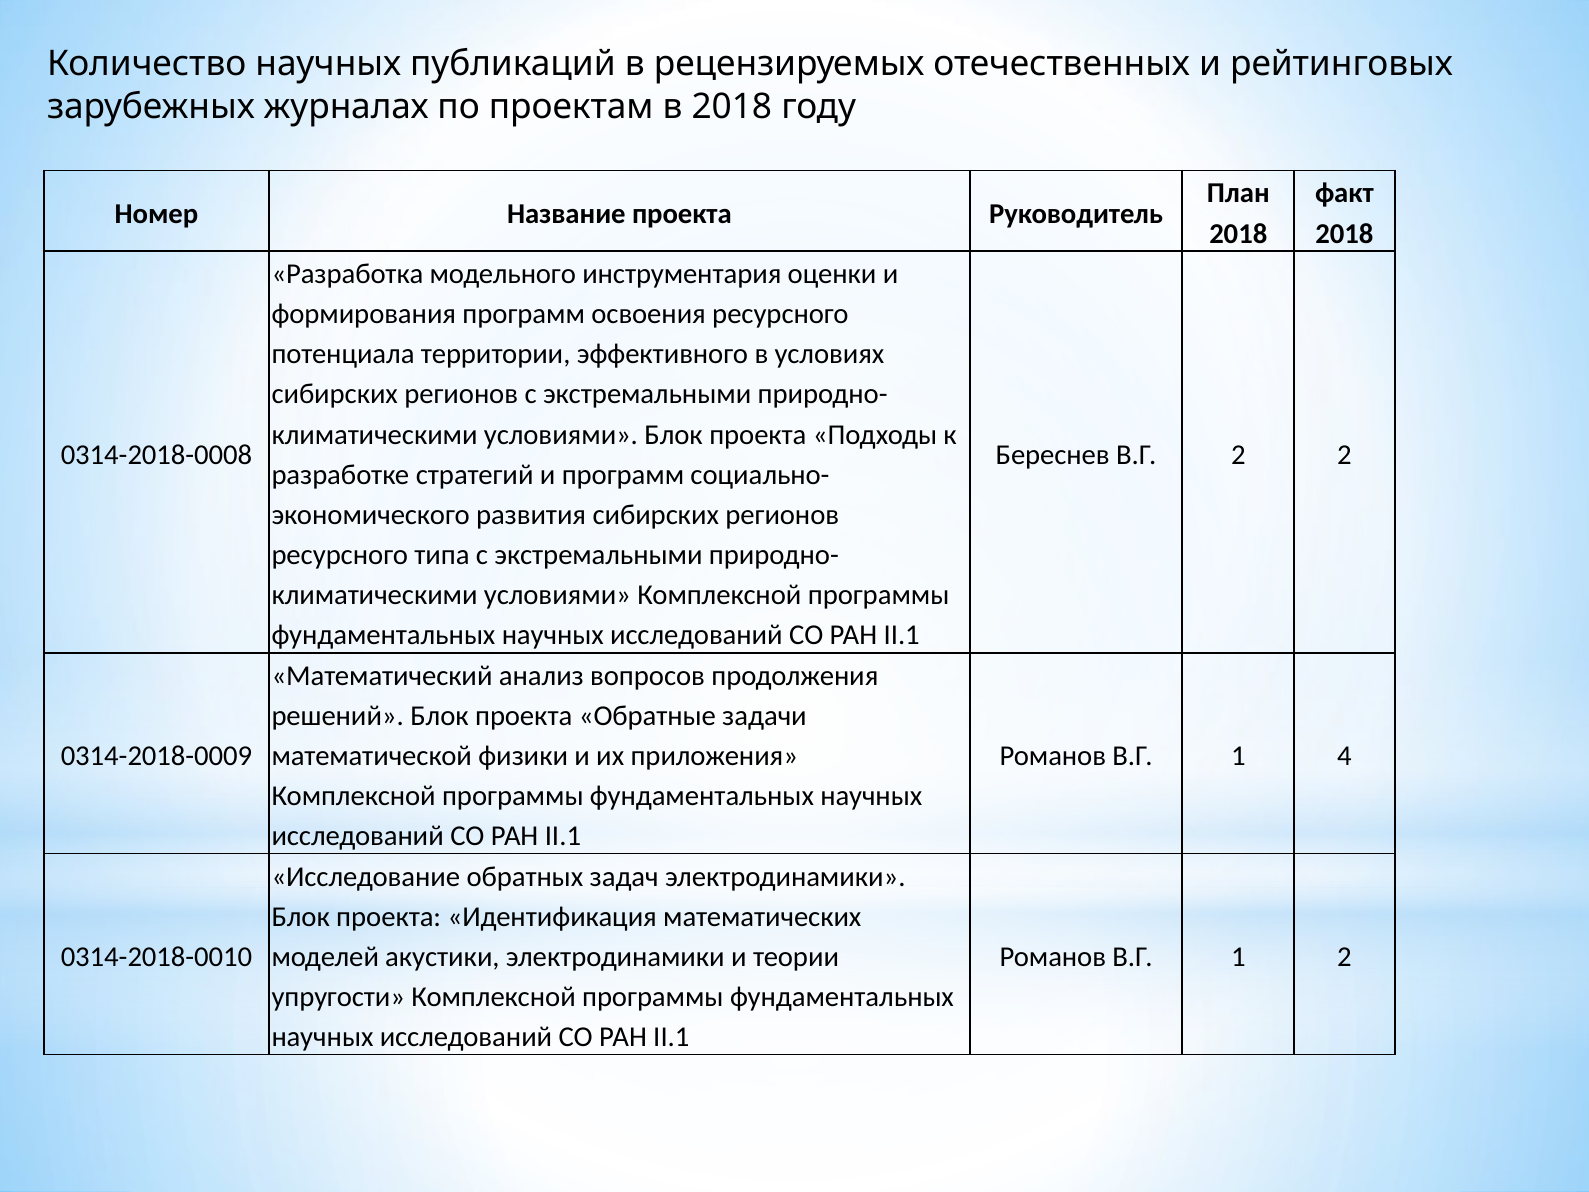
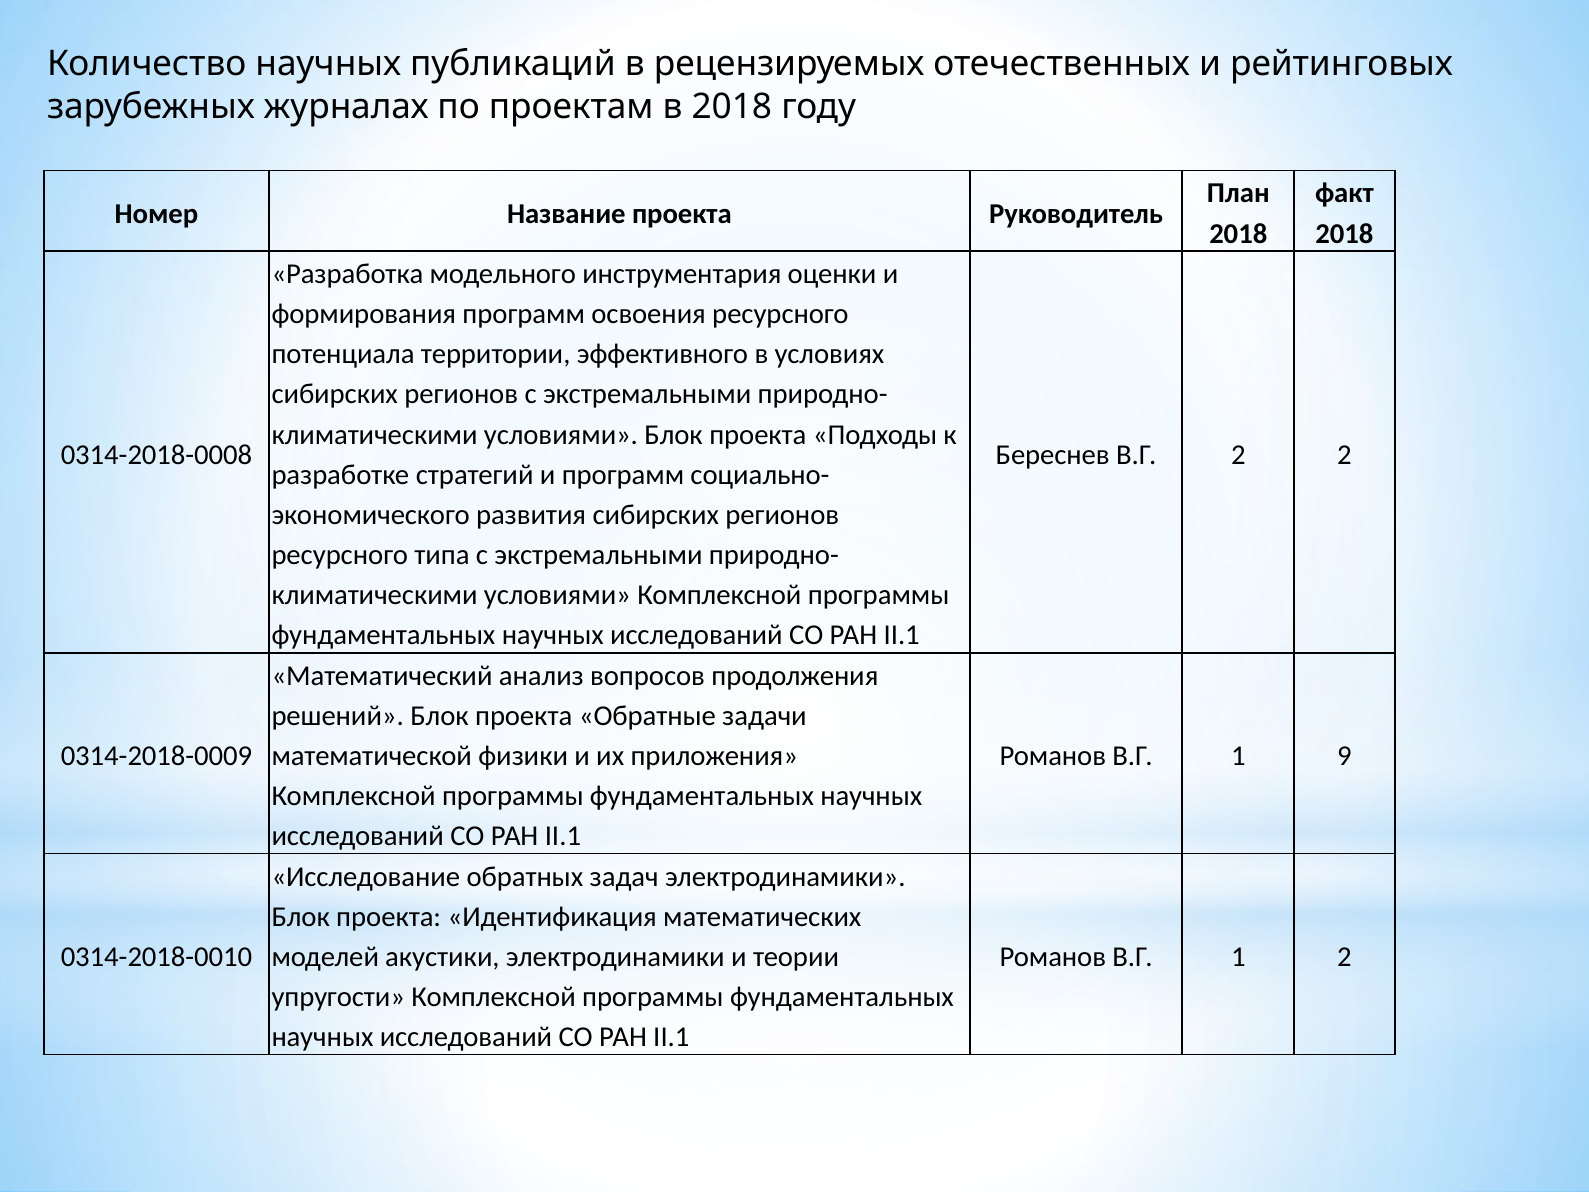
4: 4 -> 9 (1344, 756)
